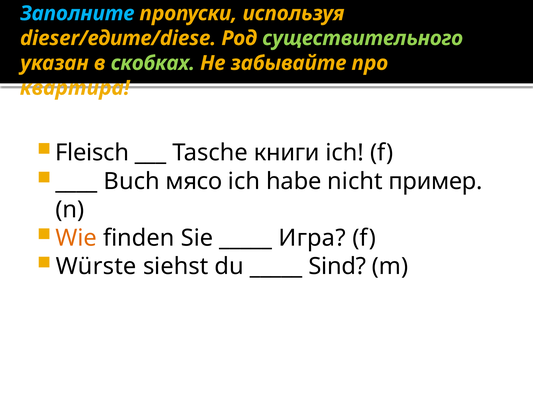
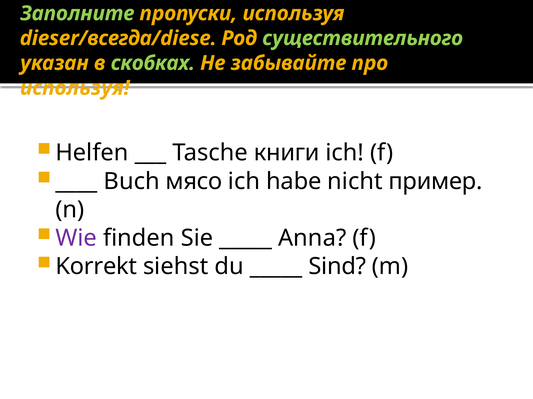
Заполните colour: light blue -> light green (77, 13)
dieser/едите/diese: dieser/едите/diese -> dieser/всегда/diese (118, 38)
квартира: квартира -> используя (75, 88)
Fleisch: Fleisch -> Helfen (92, 153)
Wie colour: orange -> purple (76, 238)
Игра: Игра -> Anna (312, 238)
Würstе: Würstе -> Korrekt (96, 267)
